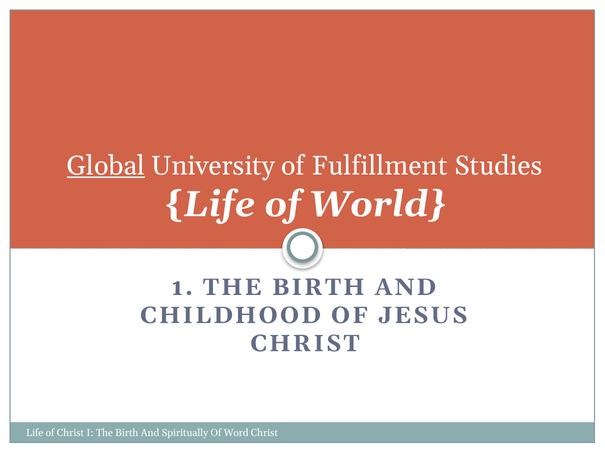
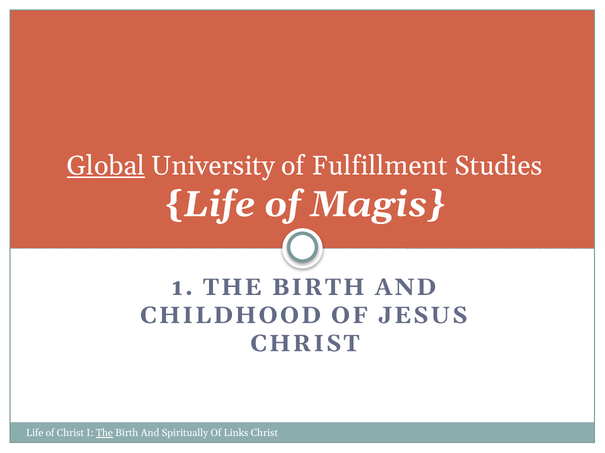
World: World -> Magis (377, 205)
The underline: none -> present (104, 434)
Word: Word -> Links (236, 434)
